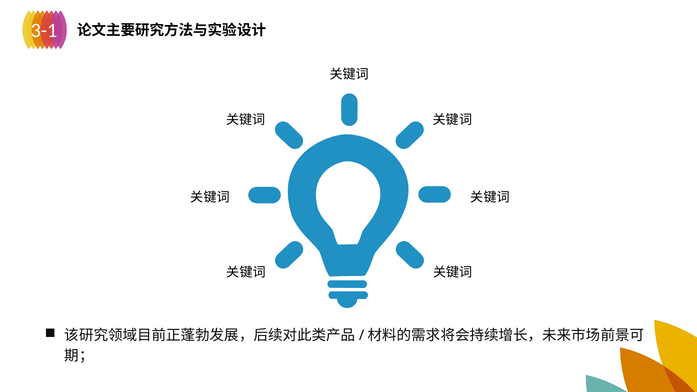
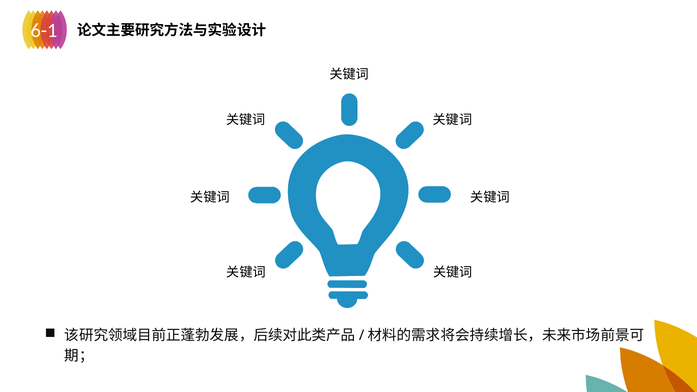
3-1: 3-1 -> 6-1 (44, 31)
